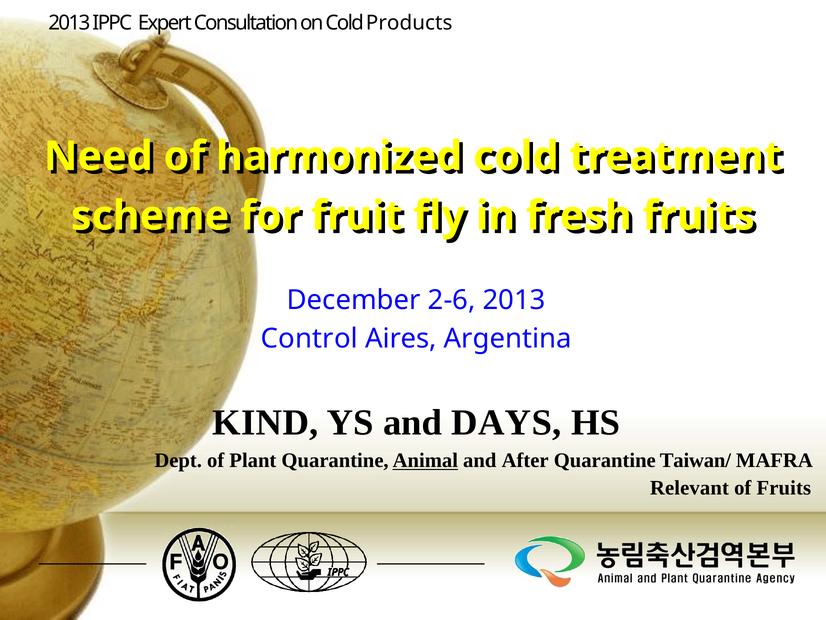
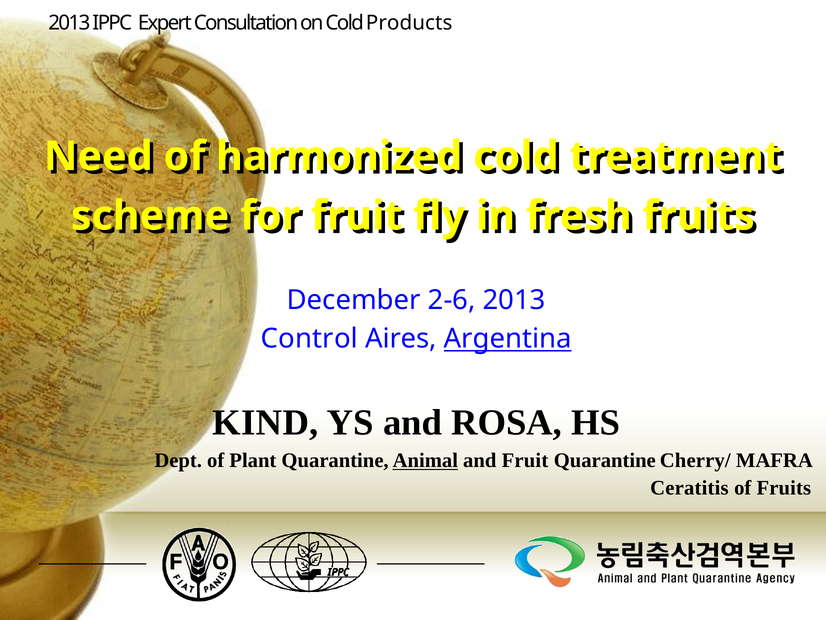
Argentina underline: none -> present (508, 339)
DAYS: DAYS -> ROSA (507, 422)
and After: After -> Fruit (525, 460)
Taiwan/: Taiwan/ -> Cherry/ (695, 460)
Relevant: Relevant -> Ceratitis (689, 487)
